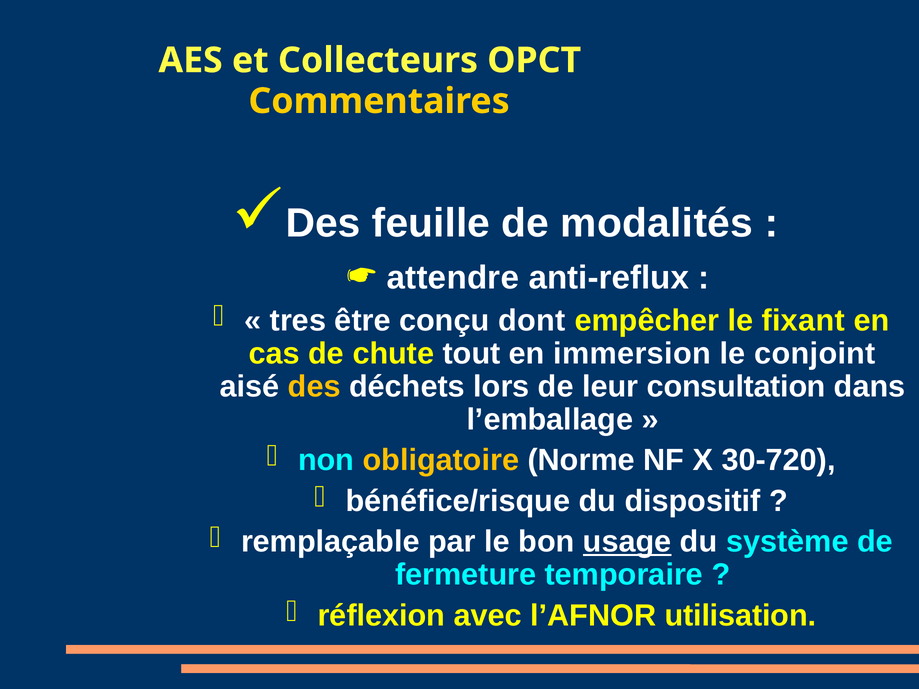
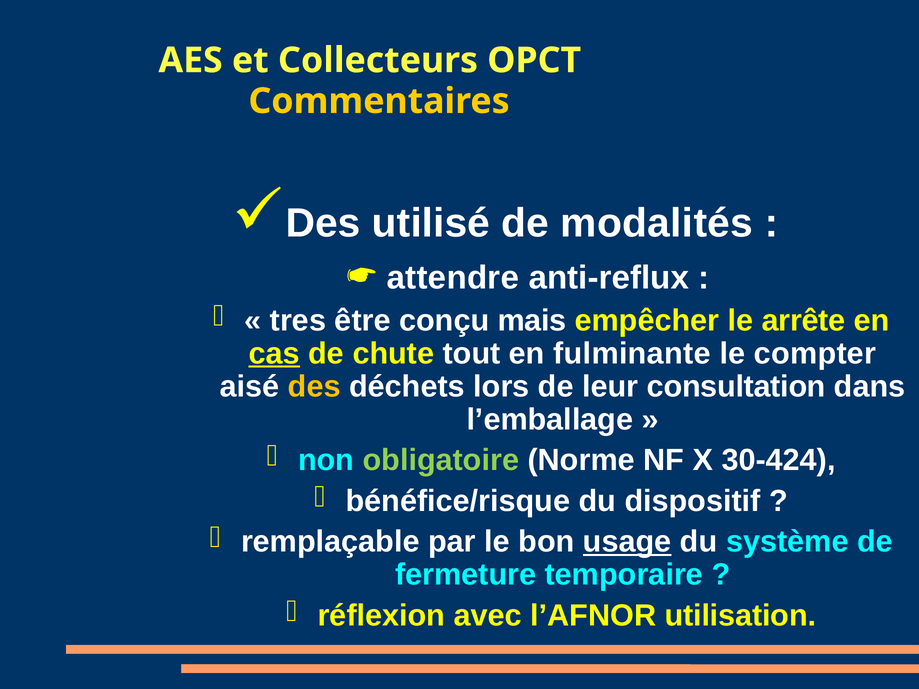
feuille: feuille -> utilisé (431, 223)
dont: dont -> mais (532, 321)
fixant: fixant -> arrête (803, 321)
cas underline: none -> present (274, 354)
immersion: immersion -> fulminante (632, 354)
conjoint: conjoint -> compter (815, 354)
obligatoire colour: yellow -> light green (441, 460)
30-720: 30-720 -> 30-424 (779, 460)
